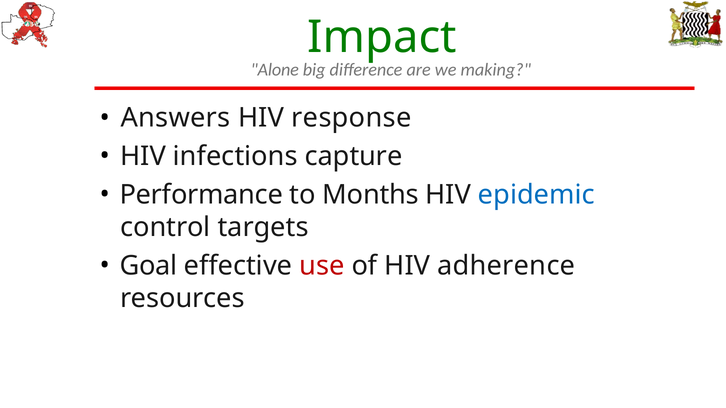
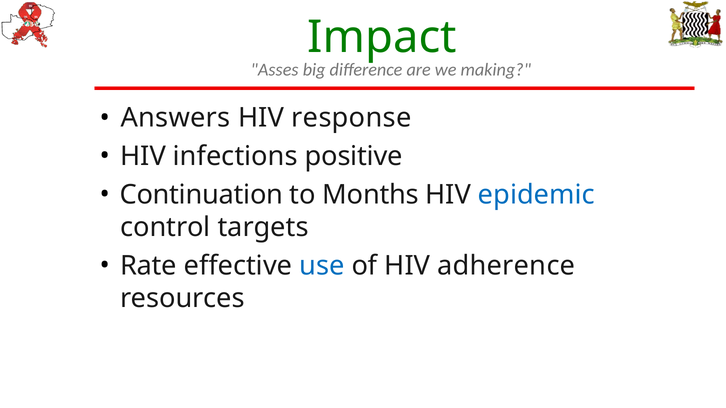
Alone: Alone -> Asses (275, 70)
capture: capture -> positive (354, 156)
Performance: Performance -> Continuation (201, 195)
Goal: Goal -> Rate (148, 266)
use colour: red -> blue (322, 266)
